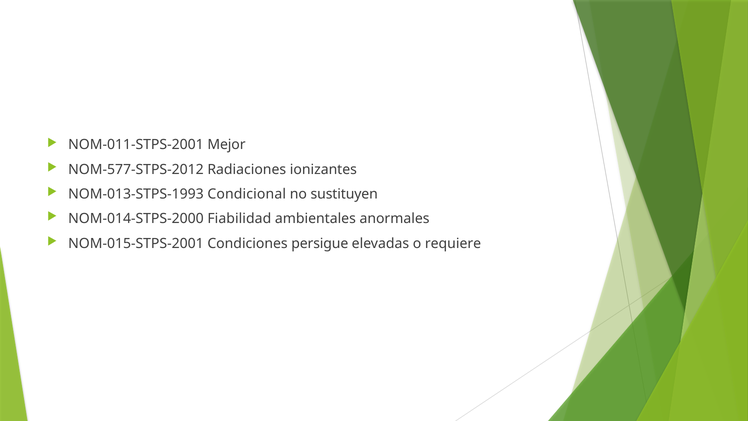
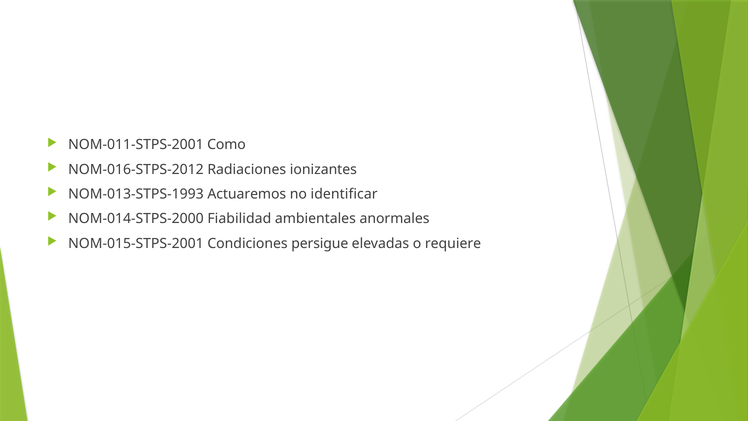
Mejor: Mejor -> Como (227, 145)
NOM-577-STPS-2012: NOM-577-STPS-2012 -> NOM-016-STPS-2012 (136, 169)
Condicional: Condicional -> Actuaremos (247, 194)
sustituyen: sustituyen -> identificar (344, 194)
